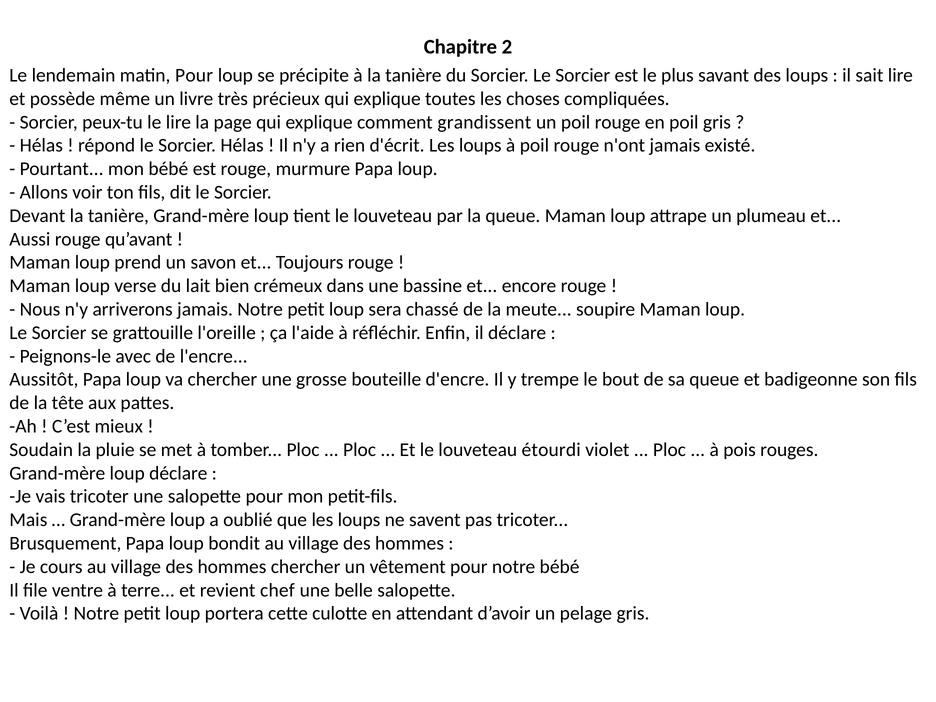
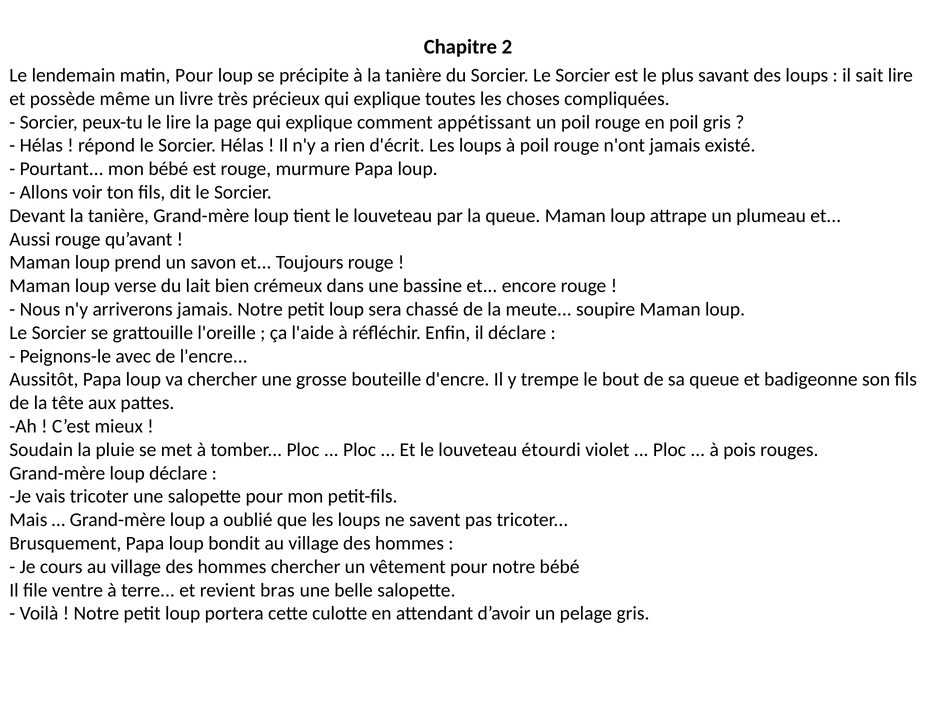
grandissent: grandissent -> appétissant (484, 122)
chef: chef -> bras (277, 590)
